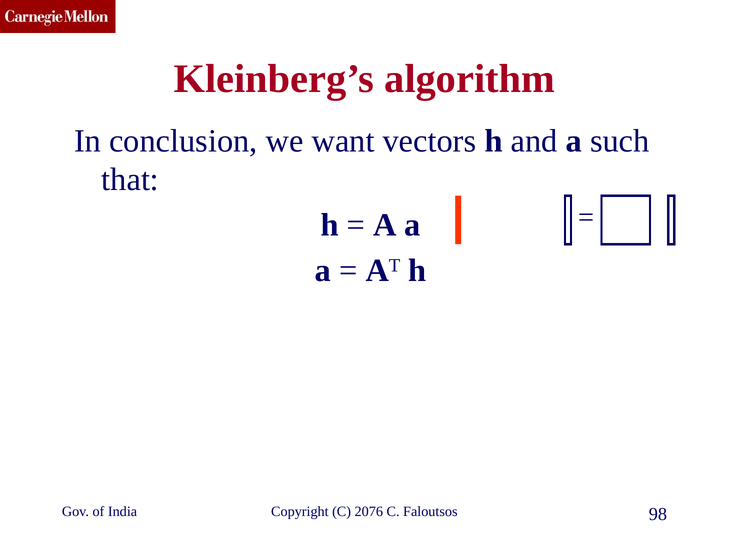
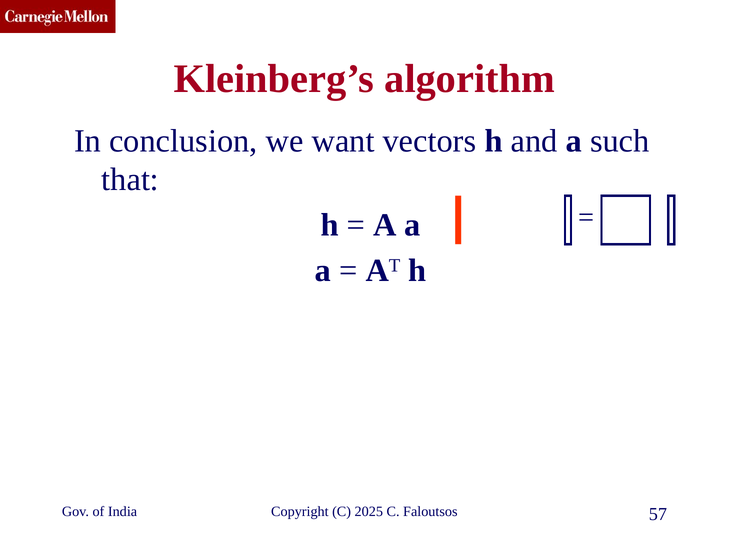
2076: 2076 -> 2025 (369, 511)
98: 98 -> 57 (658, 514)
